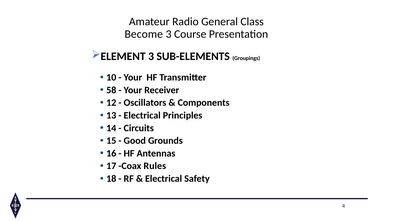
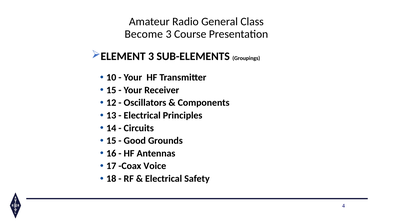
58: 58 -> 15 (111, 90)
Rules: Rules -> Voice (155, 166)
